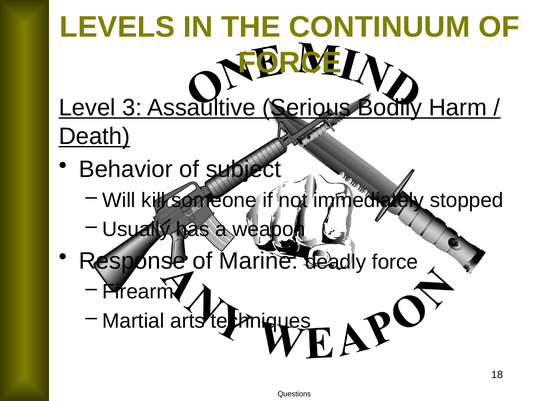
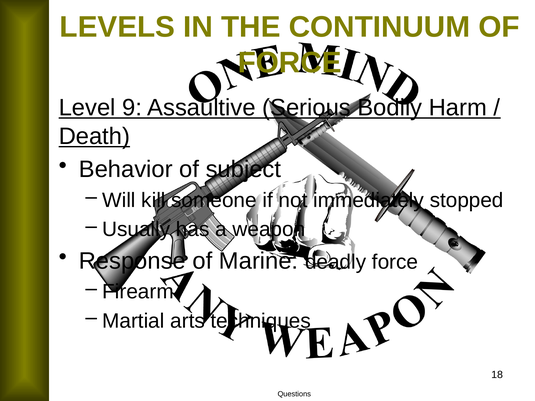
3: 3 -> 9 (132, 108)
